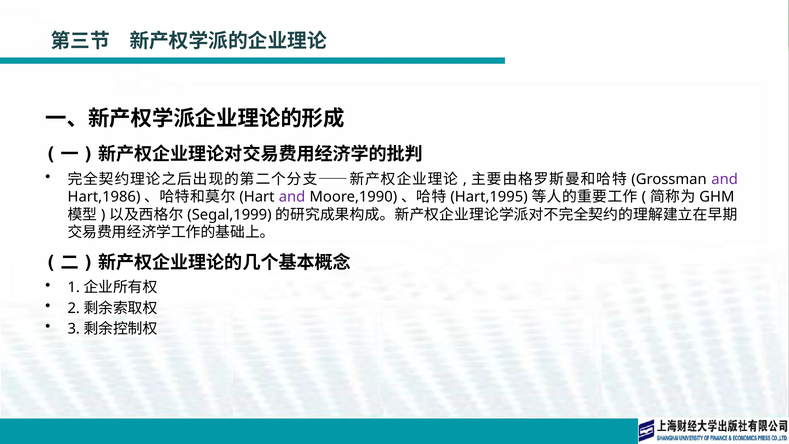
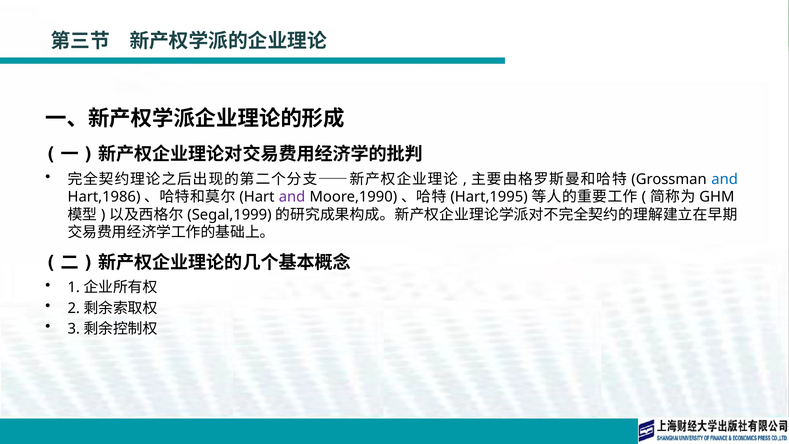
and colour: purple -> blue (725, 179)
